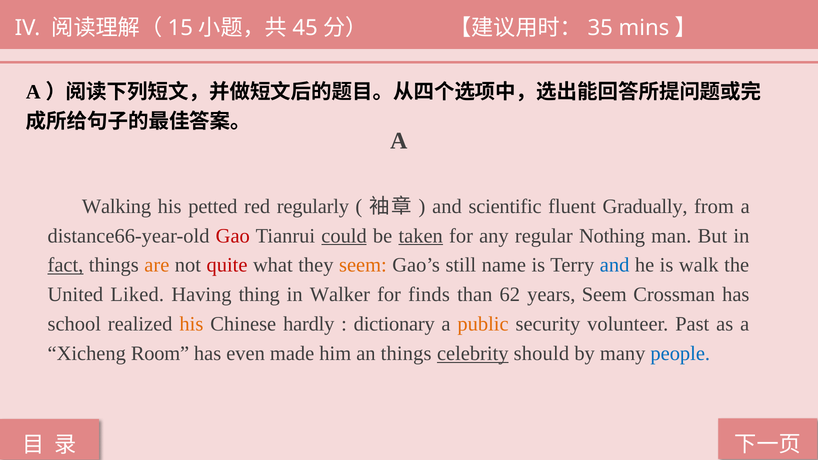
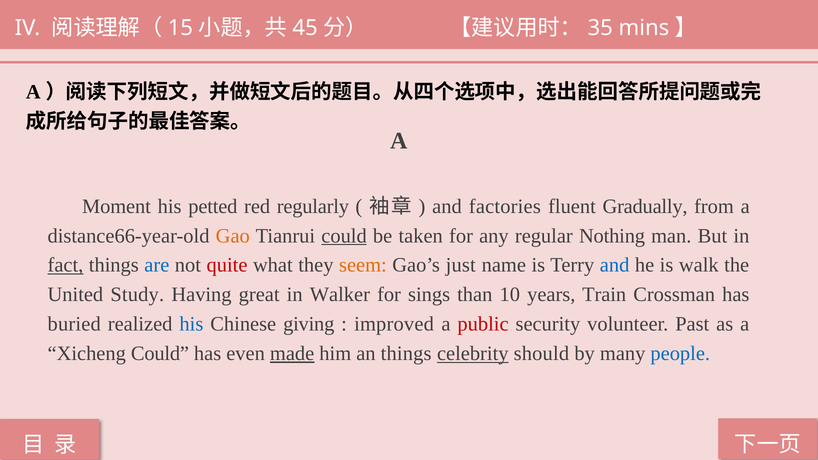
Walking: Walking -> Moment (116, 206)
scientific: scientific -> factories (505, 206)
Gao colour: red -> orange (233, 236)
taken underline: present -> none (421, 236)
are colour: orange -> blue (157, 265)
still: still -> just (461, 265)
Liked: Liked -> Study (137, 295)
thing: thing -> great (259, 295)
finds: finds -> sings (429, 295)
62: 62 -> 10 (510, 295)
years Seem: Seem -> Train (604, 295)
school: school -> buried (74, 324)
his colour: orange -> blue (191, 324)
hardly: hardly -> giving (309, 324)
dictionary: dictionary -> improved (394, 324)
public colour: orange -> red (483, 324)
Xicheng Room: Room -> Could (160, 354)
made underline: none -> present (292, 354)
